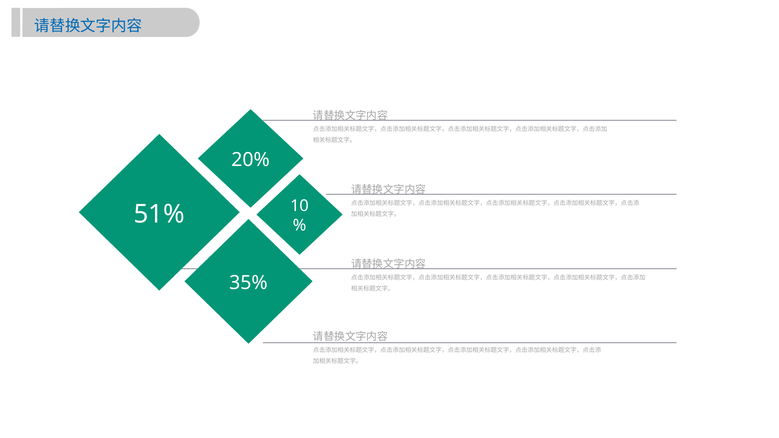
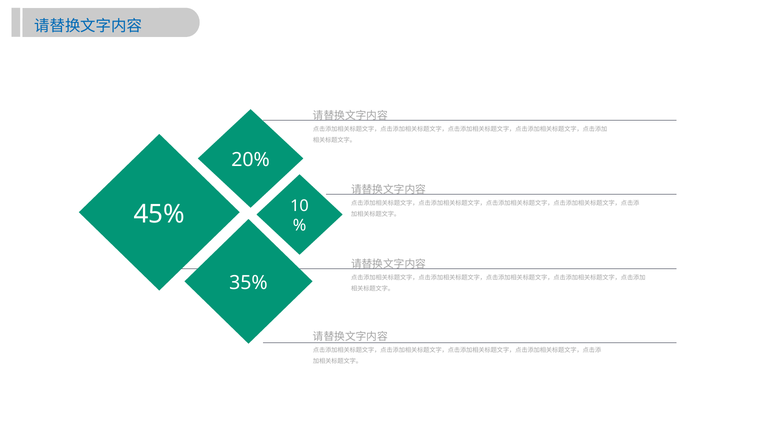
51%: 51% -> 45% (159, 214)
